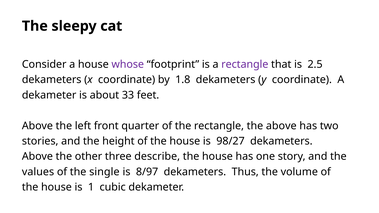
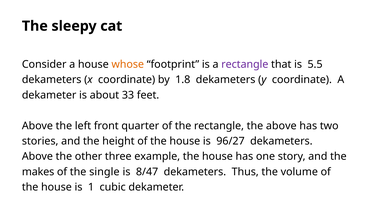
whose colour: purple -> orange (128, 64)
2.5: 2.5 -> 5.5 (315, 64)
98/27: 98/27 -> 96/27 (230, 141)
describe: describe -> example (157, 157)
values: values -> makes (38, 172)
8/97: 8/97 -> 8/47 (147, 172)
